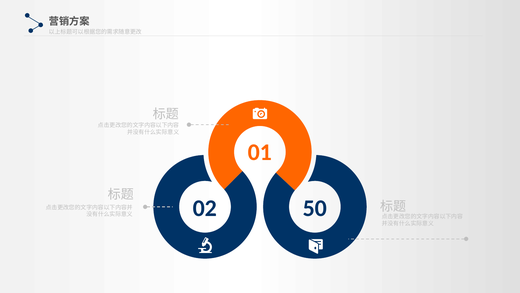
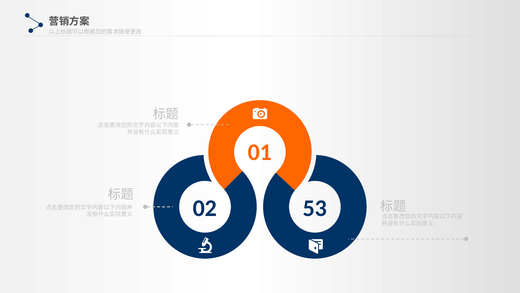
50: 50 -> 53 (315, 208)
